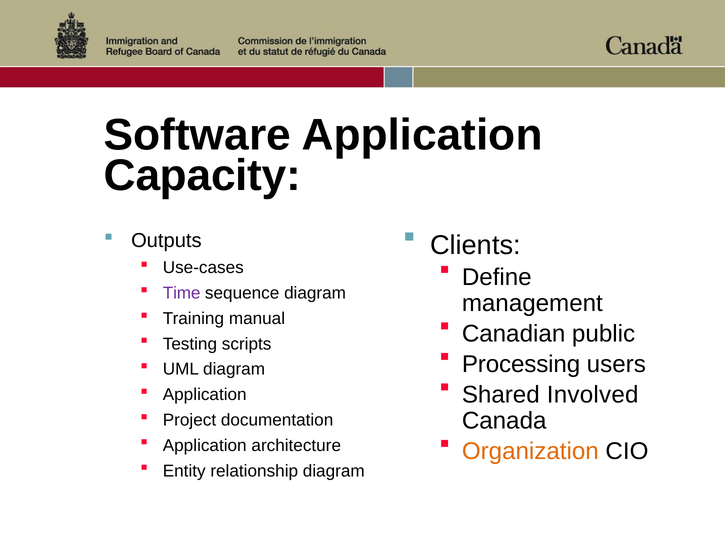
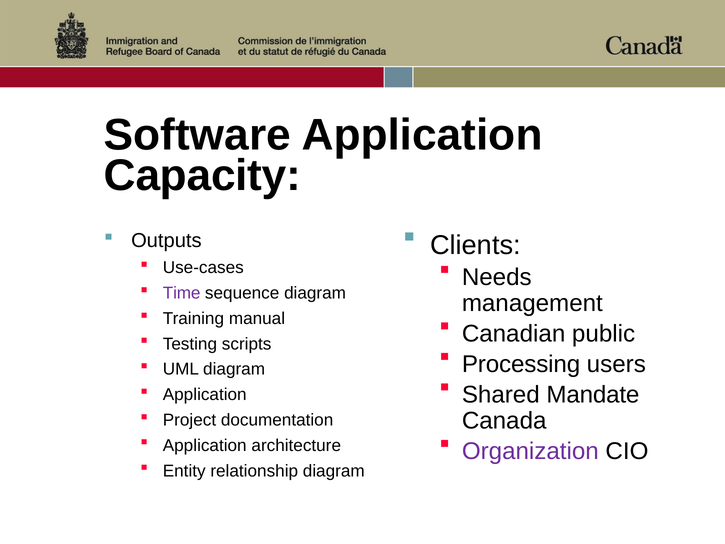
Define: Define -> Needs (497, 277)
Involved: Involved -> Mandate (593, 394)
Organization colour: orange -> purple (530, 451)
